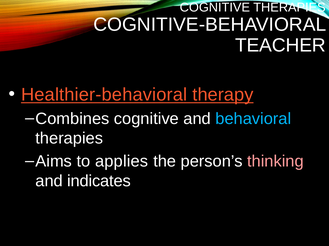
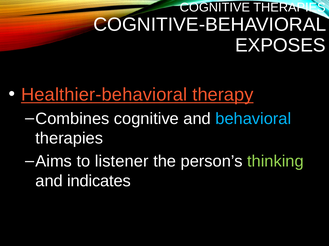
TEACHER: TEACHER -> EXPOSES (280, 45)
applies: applies -> listener (122, 162)
thinking colour: pink -> light green (275, 162)
